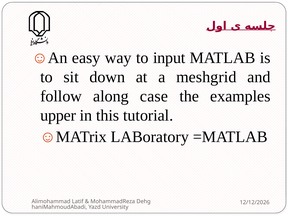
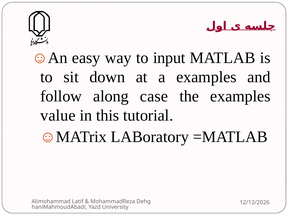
a meshgrid: meshgrid -> examples (206, 77)
upper: upper -> value (58, 115)
